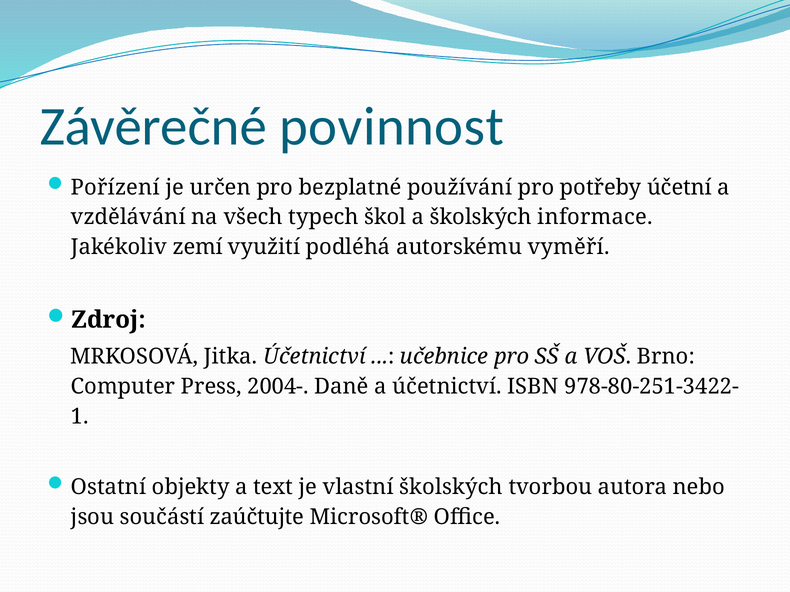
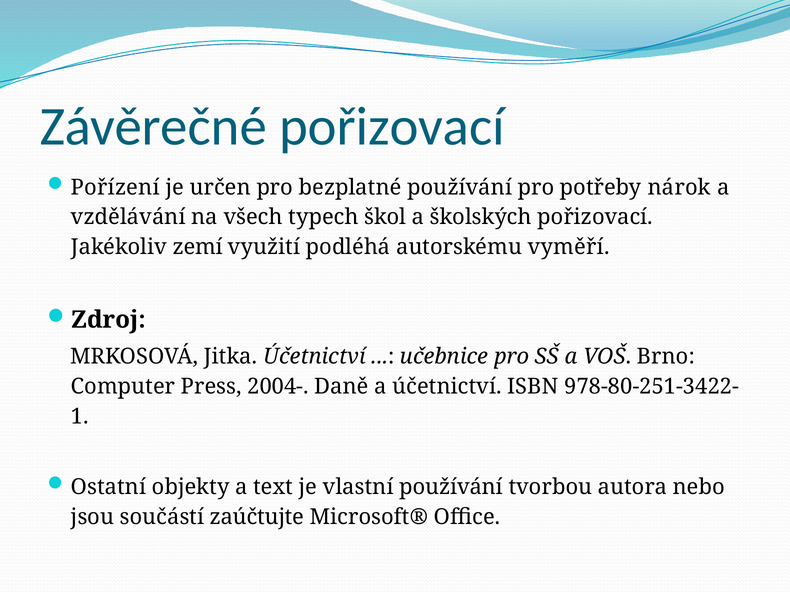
Závěrečné povinnost: povinnost -> pořizovací (392, 127)
účetní: účetní -> nárok (679, 187)
školských informace: informace -> pořizovací (595, 217)
vlastní školských: školských -> používání (451, 487)
